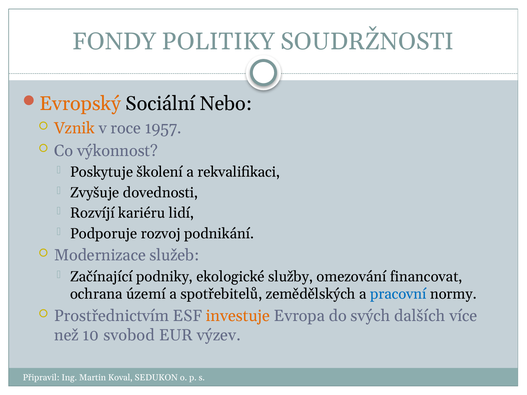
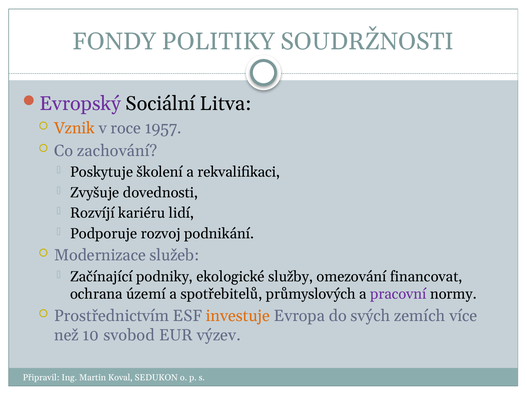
Evropský colour: orange -> purple (80, 104)
Nebo: Nebo -> Litva (226, 104)
výkonnost: výkonnost -> zachování (117, 151)
zemědělských: zemědělských -> průmyslových (311, 294)
pracovní colour: blue -> purple (398, 294)
dalších: dalších -> zemích (420, 316)
